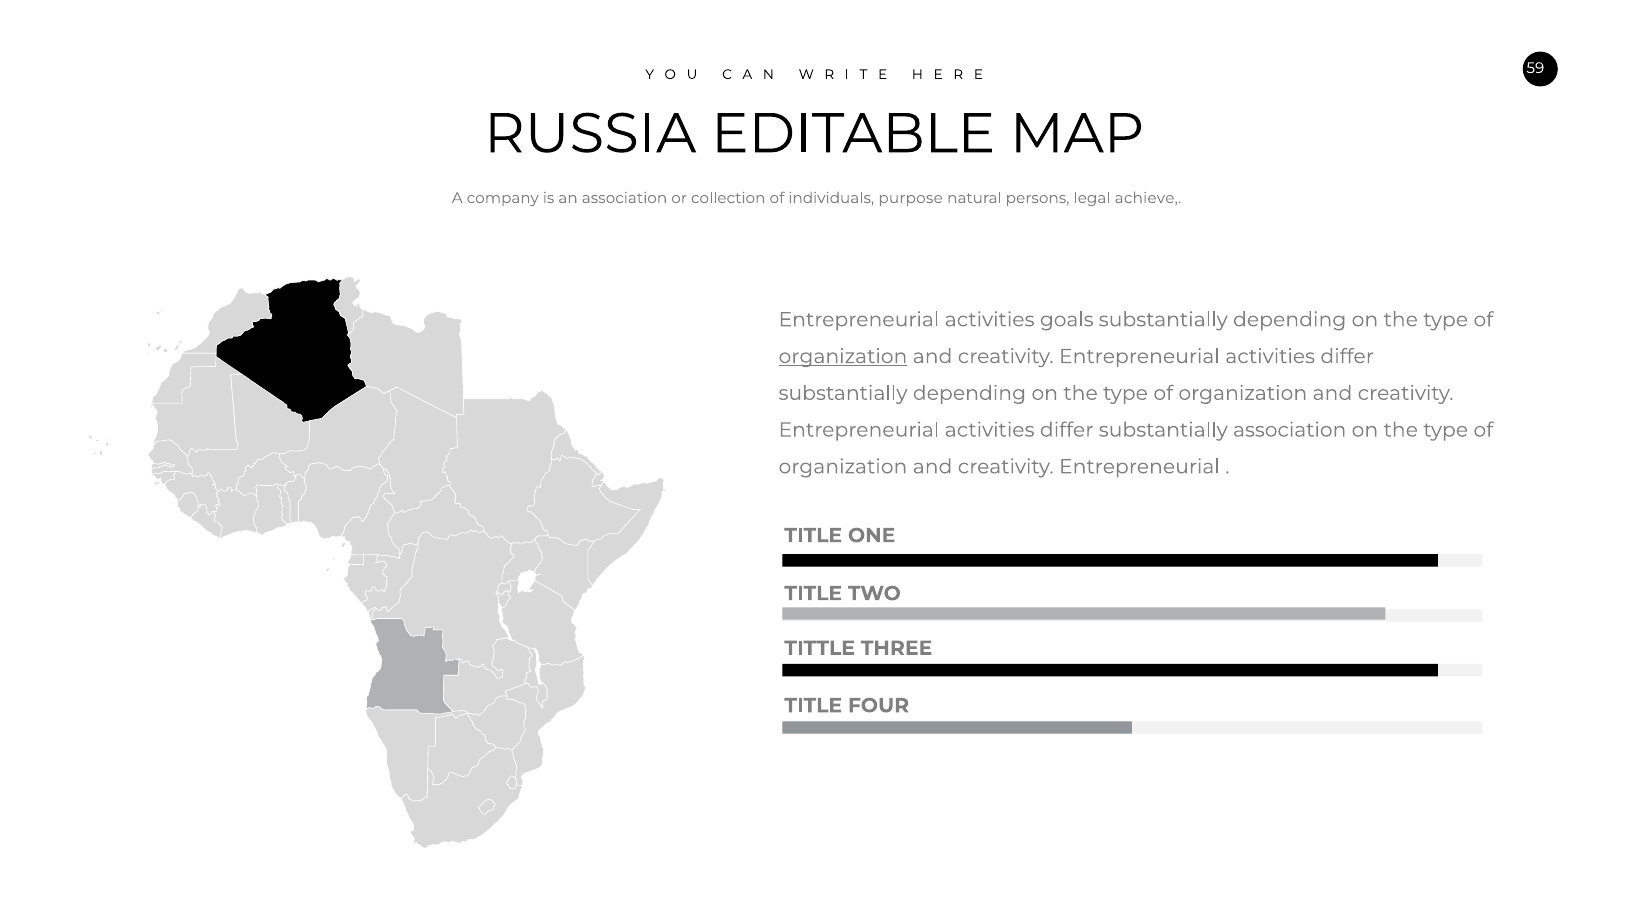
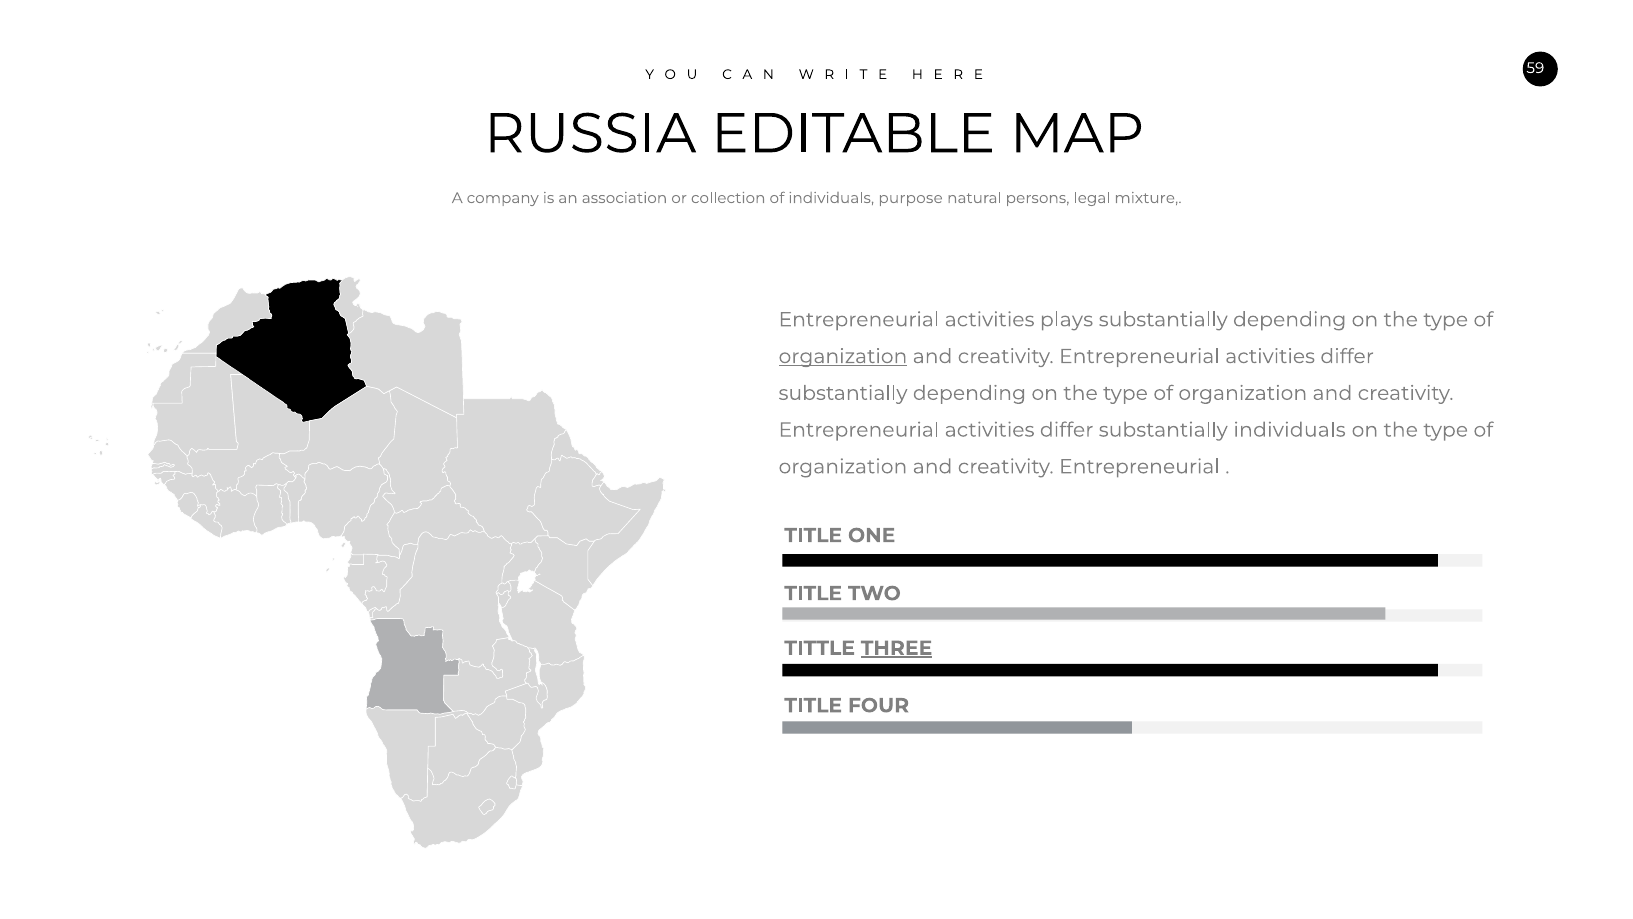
achieve: achieve -> mixture (1148, 198)
goals: goals -> plays (1067, 320)
substantially association: association -> individuals (1290, 430)
THREE underline: none -> present (897, 648)
